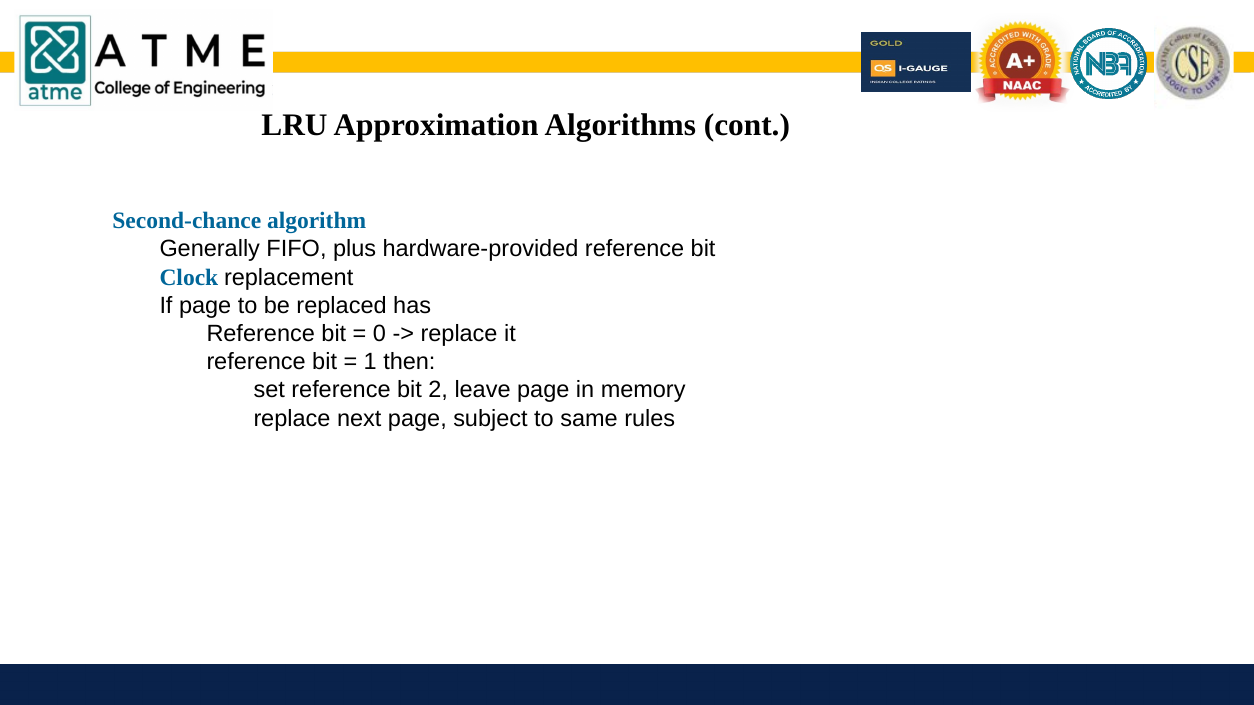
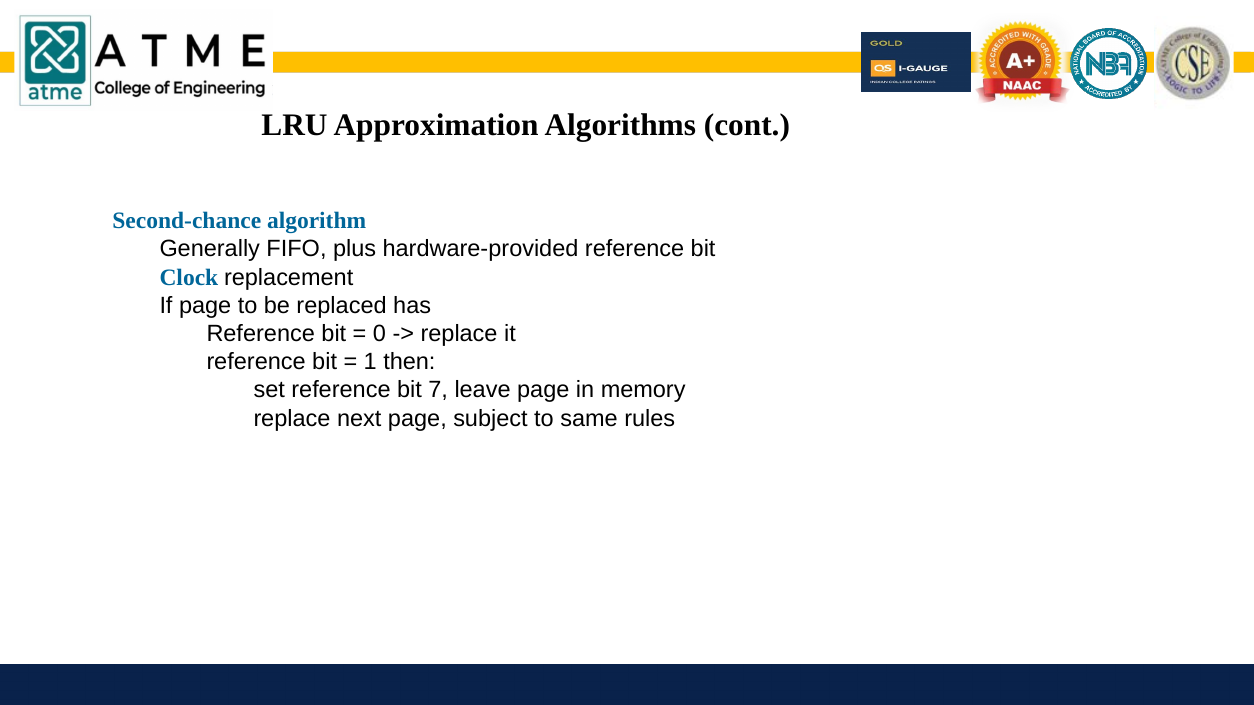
2: 2 -> 7 (438, 390)
